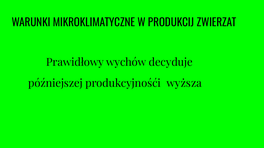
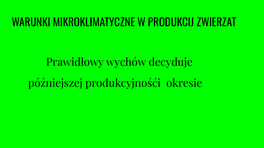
wyższa: wyższa -> okresie (184, 84)
